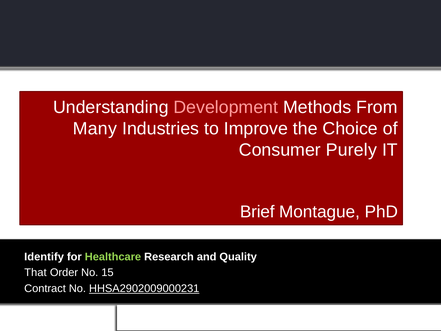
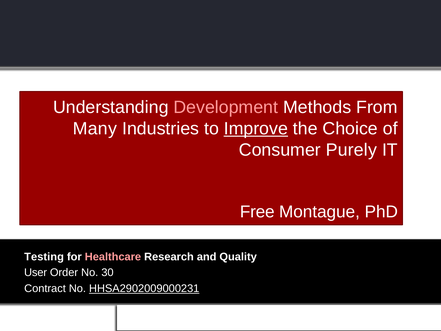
Improve underline: none -> present (256, 128)
Brief: Brief -> Free (257, 212)
Identify: Identify -> Testing (44, 257)
Healthcare colour: light green -> pink (113, 257)
That: That -> User (36, 272)
15: 15 -> 30 (107, 272)
